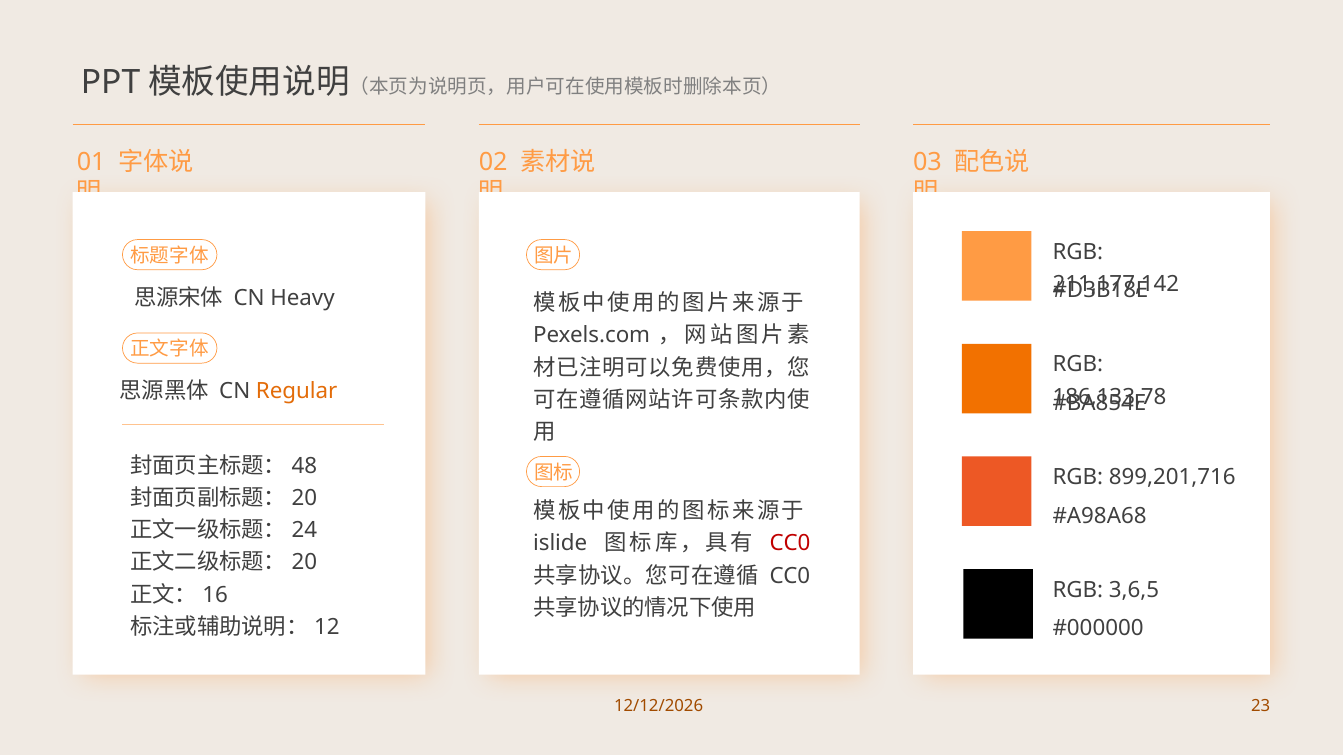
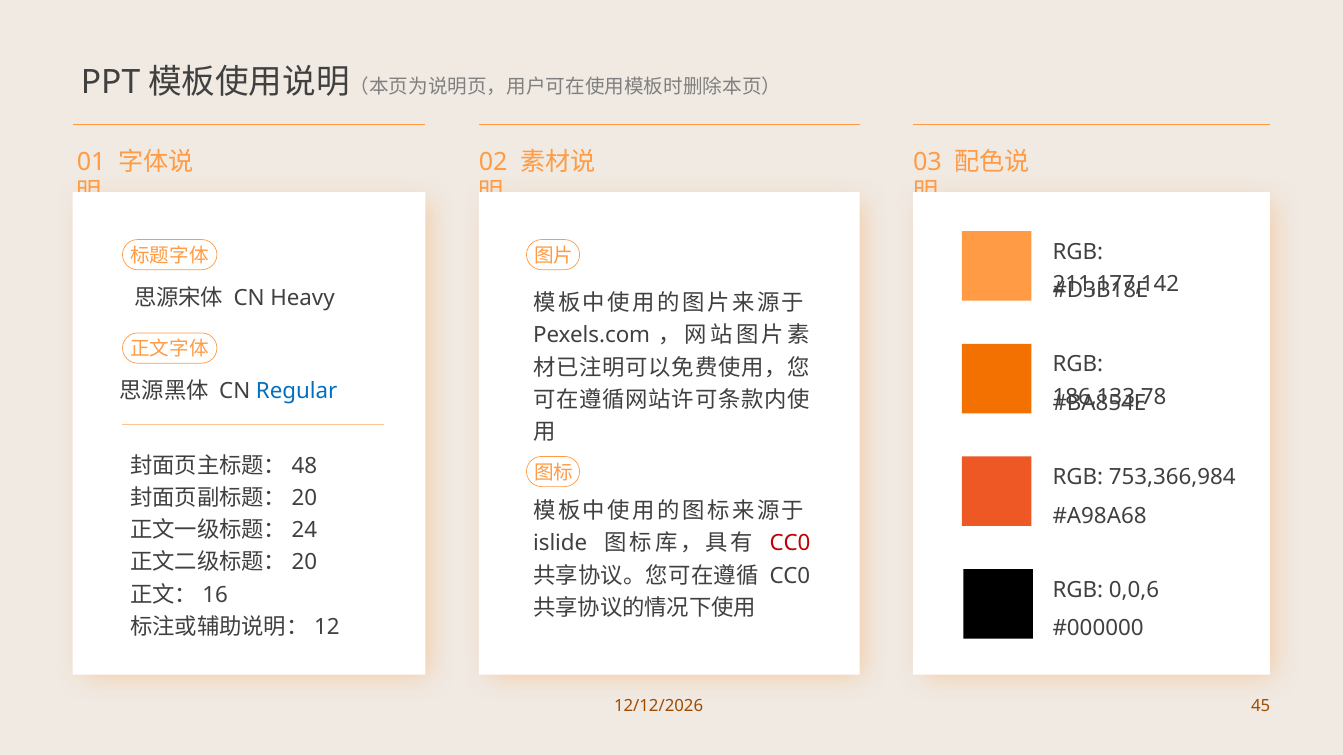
Regular colour: orange -> blue (297, 392)
899,201,716: 899,201,716 -> 753,366,984 (1172, 477)
3,6,5: 3,6,5 -> 0,0,6 (1134, 590)
23: 23 -> 45 (1261, 706)
